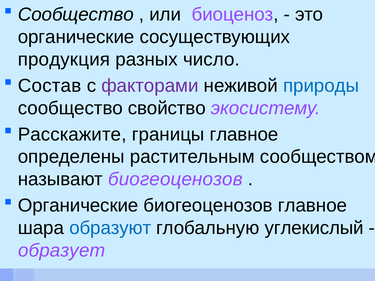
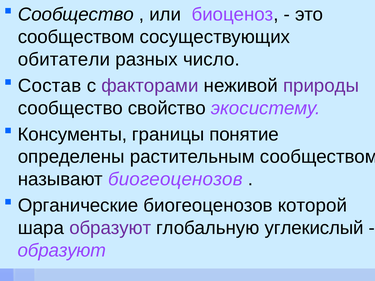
органические: органические -> сообществом (76, 37)
продукция: продукция -> обитатели (64, 59)
природы colour: blue -> purple (321, 86)
Расскажите: Расскажите -> Консументы (72, 134)
границы главное: главное -> понятие (244, 134)
биогеоценозов главное: главное -> которой (312, 206)
образуют colour: blue -> purple (110, 228)
образует: образует -> образуют (62, 251)
